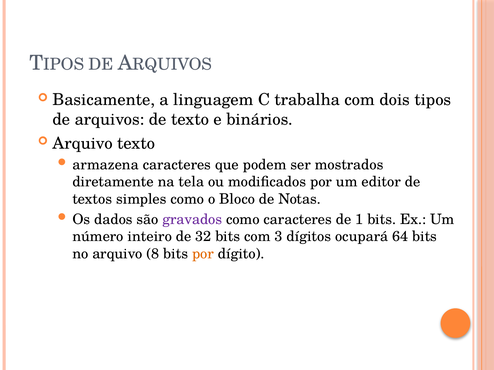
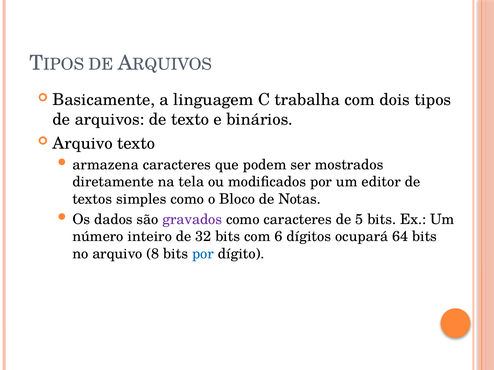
1: 1 -> 5 (359, 220)
3: 3 -> 6 (279, 237)
por colour: orange -> blue (203, 254)
